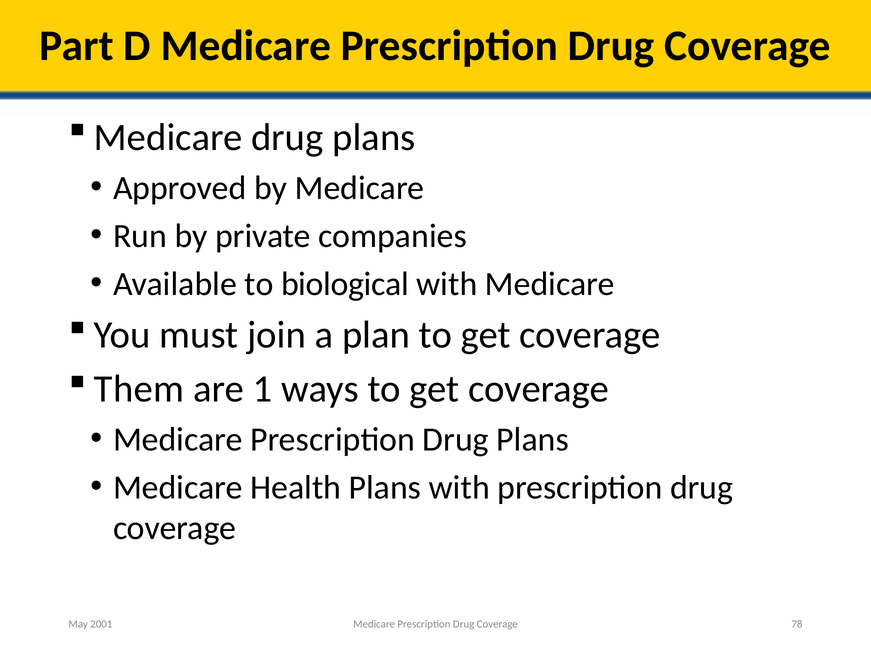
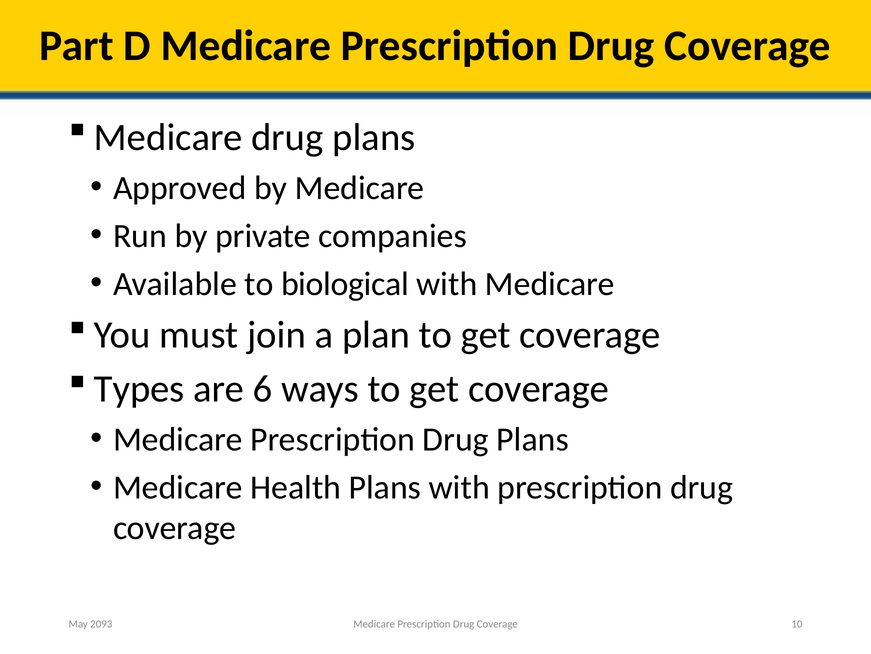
Them: Them -> Types (139, 389)
1: 1 -> 6 (263, 389)
78: 78 -> 10 (797, 624)
2001: 2001 -> 2093 (101, 624)
